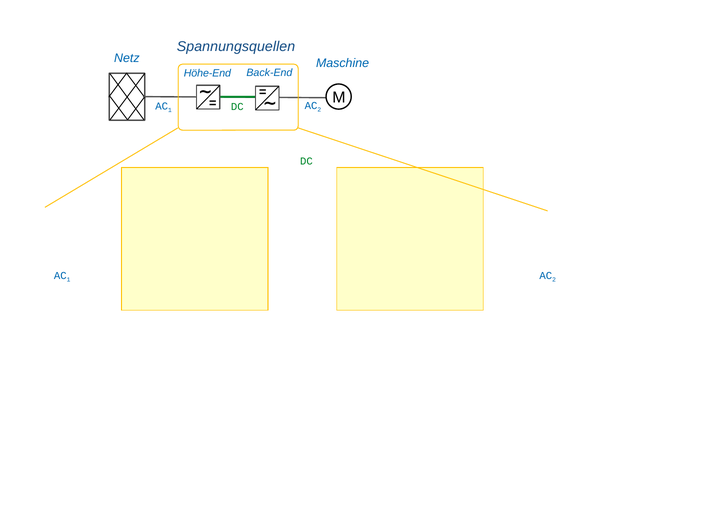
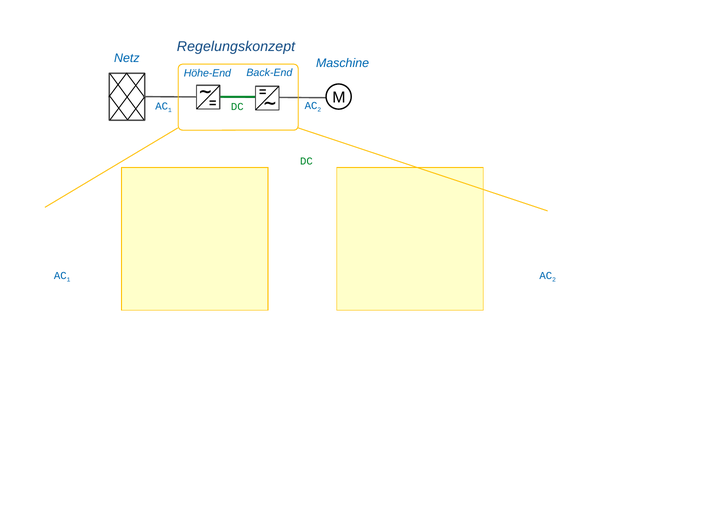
Spannungsquellen: Spannungsquellen -> Regelungskonzept (236, 46)
